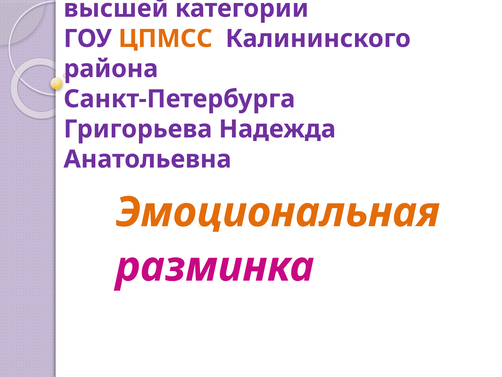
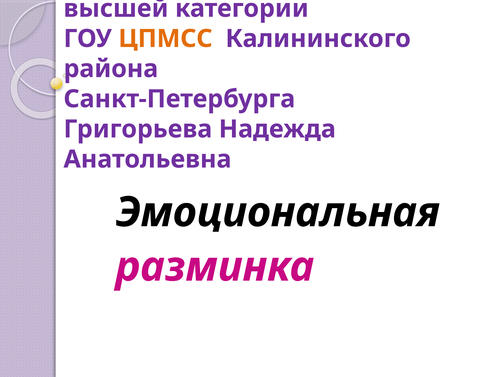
Эмоциональная colour: orange -> black (278, 212)
